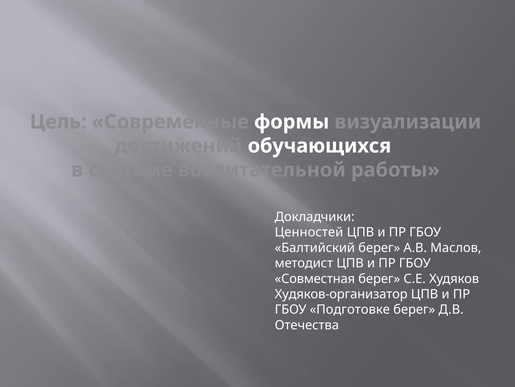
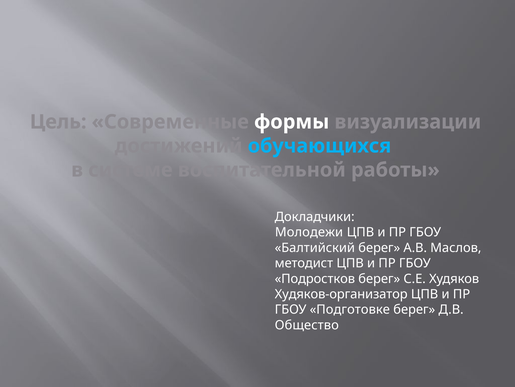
обучающихся colour: white -> light blue (319, 146)
Ценностей: Ценностей -> Молодежи (309, 232)
Совместная: Совместная -> Подростков (315, 278)
Отечества: Отечества -> Общество (307, 325)
